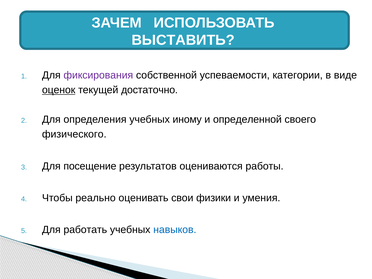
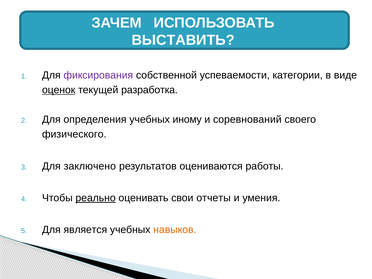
достаточно: достаточно -> разработка (149, 90)
определенной: определенной -> соревнований (247, 119)
посещение: посещение -> заключено (90, 166)
реально underline: none -> present (96, 198)
физики: физики -> отчеты (214, 198)
работать: работать -> является (85, 230)
навыков colour: blue -> orange (175, 230)
